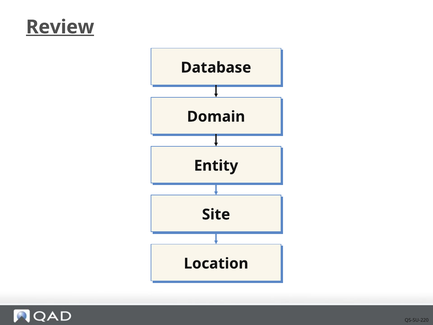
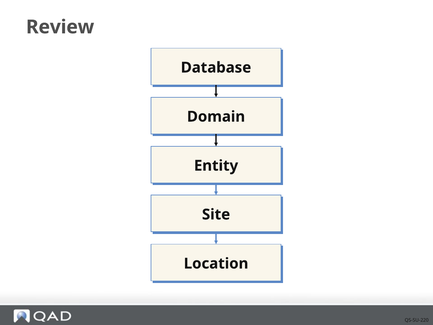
Review underline: present -> none (60, 27)
